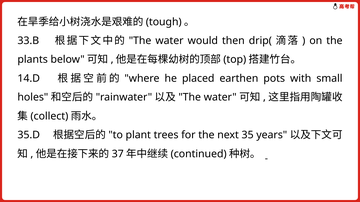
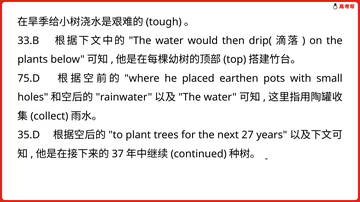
14.D: 14.D -> 75.D (29, 79)
35: 35 -> 27 (248, 135)
